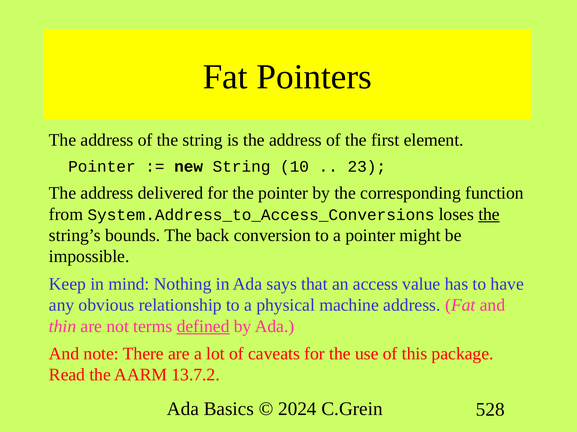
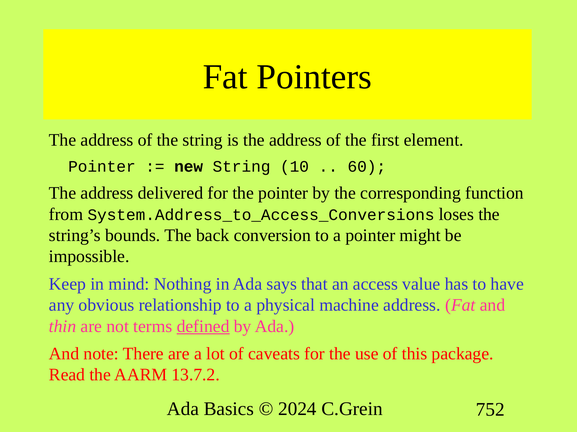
23: 23 -> 60 (367, 167)
the underline: present -> none (489, 215)
528: 528 -> 752 (490, 410)
